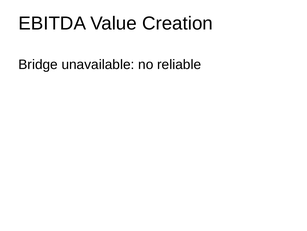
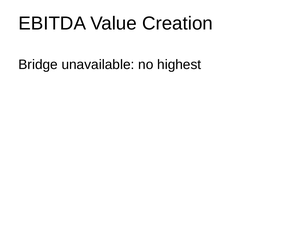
reliable: reliable -> highest (179, 64)
